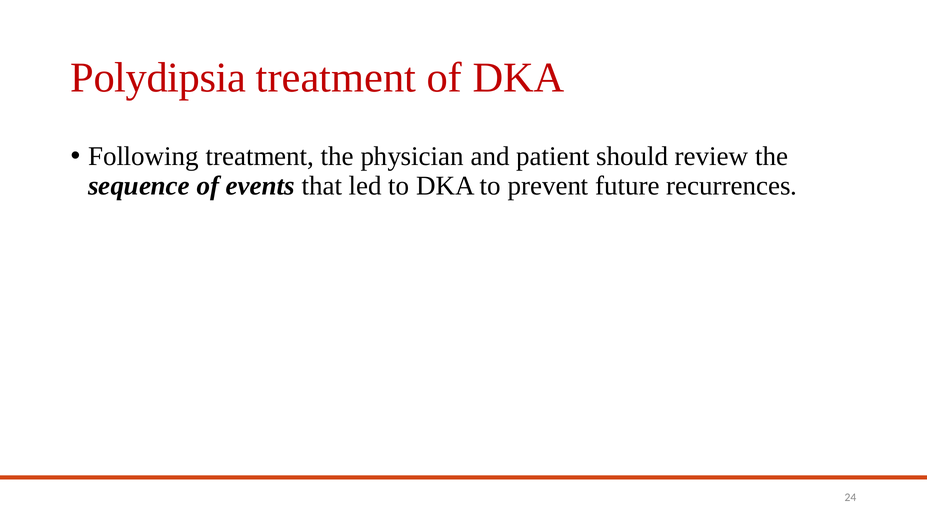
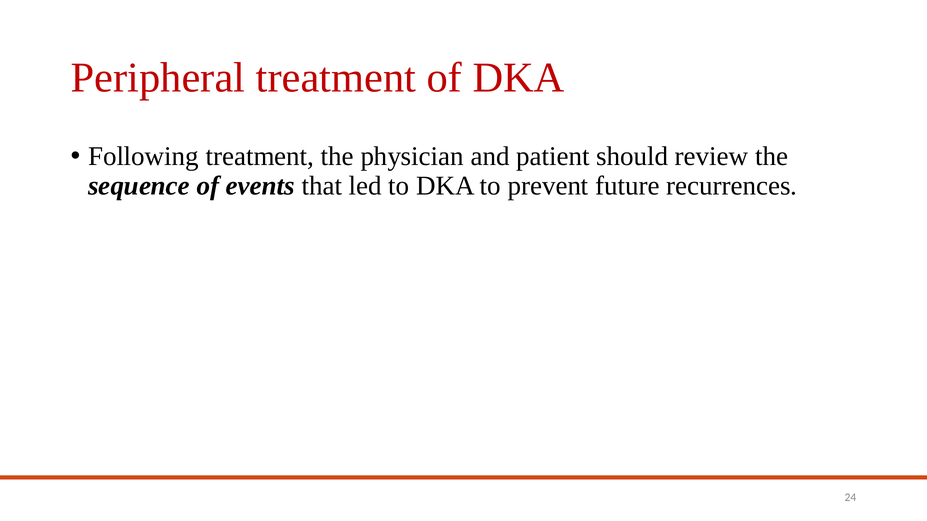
Polydipsia: Polydipsia -> Peripheral (158, 78)
